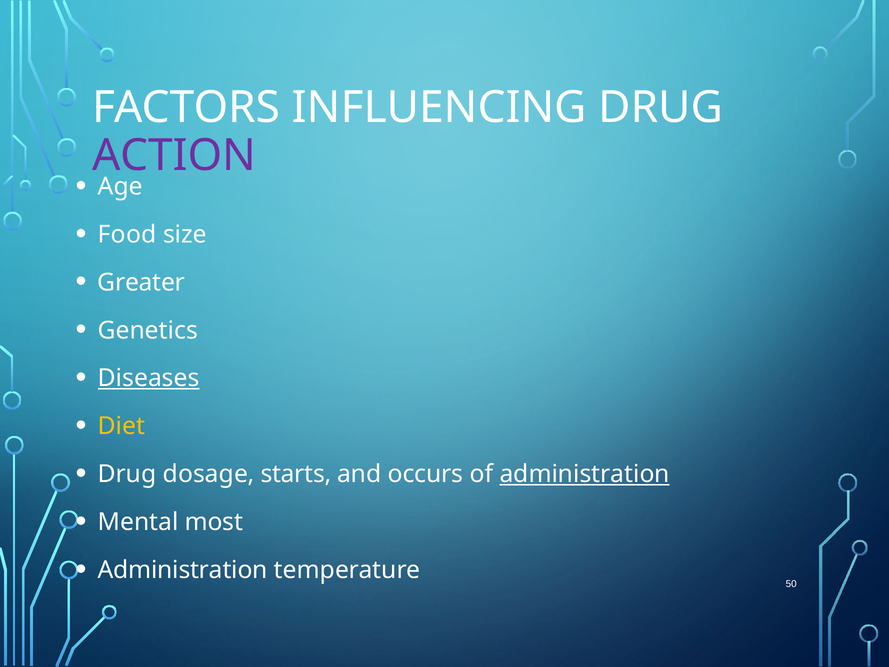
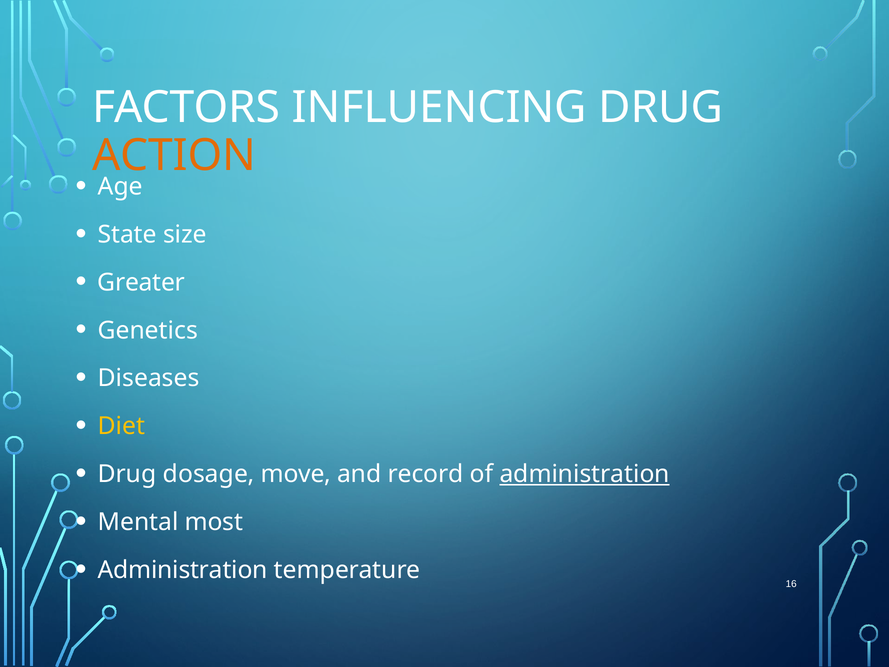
ACTION colour: purple -> orange (174, 156)
Food: Food -> State (127, 234)
Diseases underline: present -> none (149, 378)
starts: starts -> move (296, 474)
occurs: occurs -> record (426, 474)
50: 50 -> 16 (791, 584)
